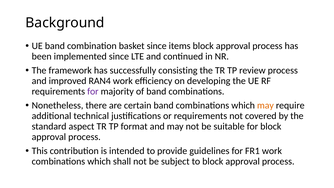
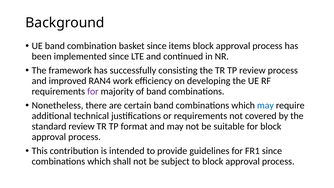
may colour: orange -> blue (265, 105)
standard aspect: aspect -> review (82, 126)
FR1 work: work -> since (272, 151)
